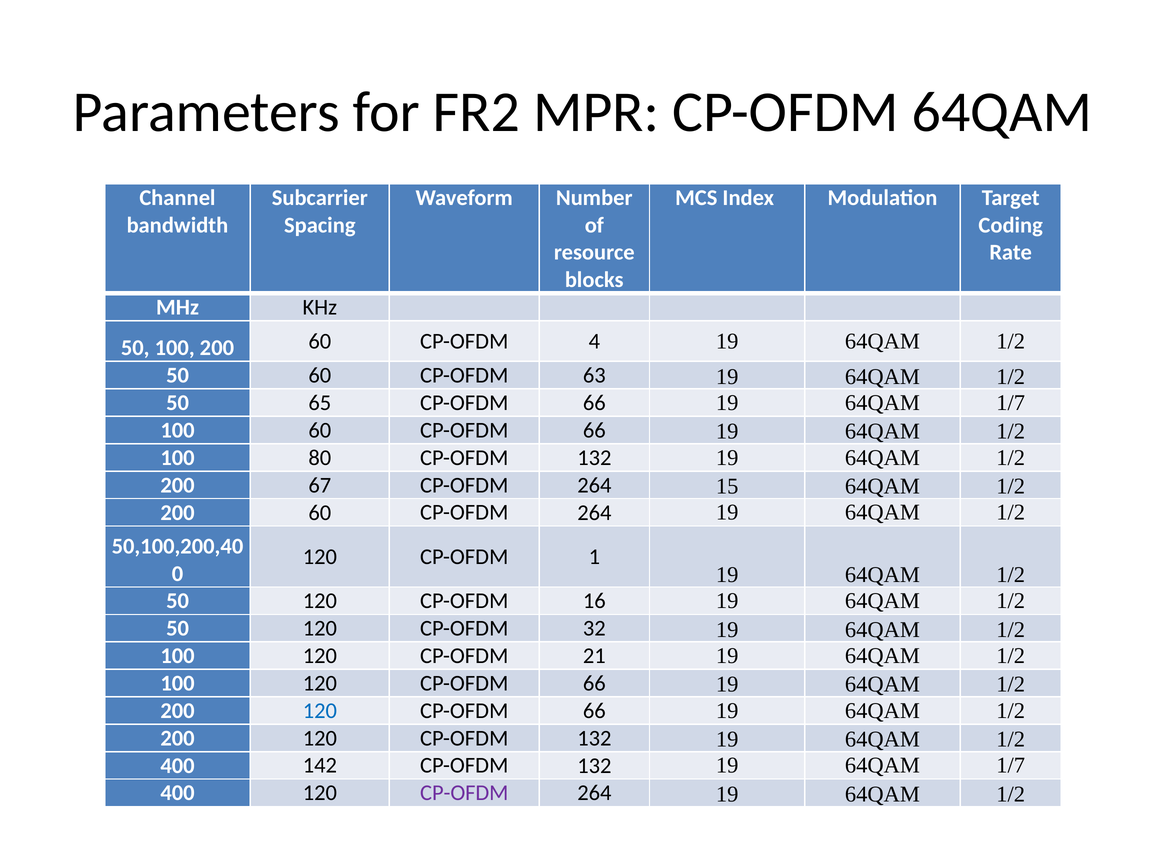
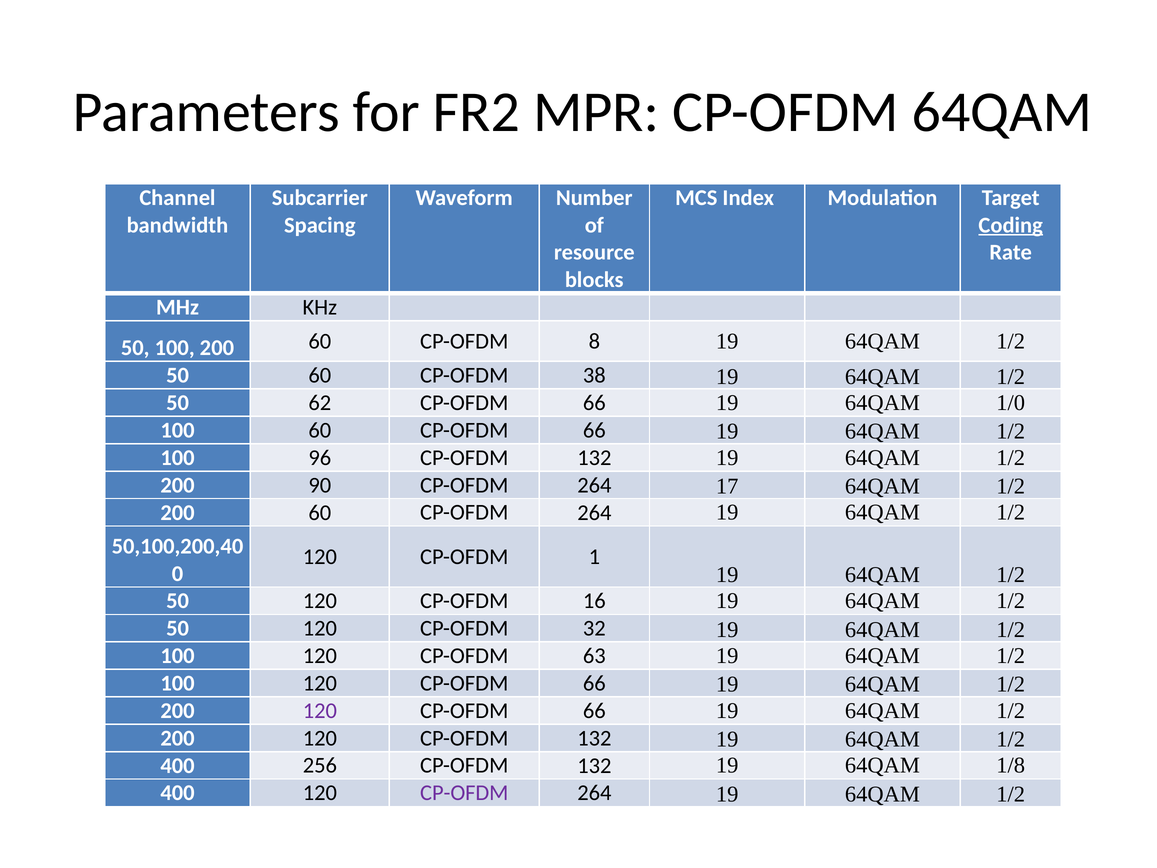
Coding underline: none -> present (1011, 225)
4: 4 -> 8 (594, 341)
63: 63 -> 38 (594, 375)
65: 65 -> 62 (320, 403)
66 19 64QAM 1/7: 1/7 -> 1/0 (1011, 403)
80: 80 -> 96 (320, 458)
67: 67 -> 90 (320, 485)
15: 15 -> 17 (727, 486)
21: 21 -> 63 (594, 656)
120 colour: blue -> purple (320, 711)
142: 142 -> 256 (320, 765)
132 19 64QAM 1/7: 1/7 -> 1/8 (1011, 765)
